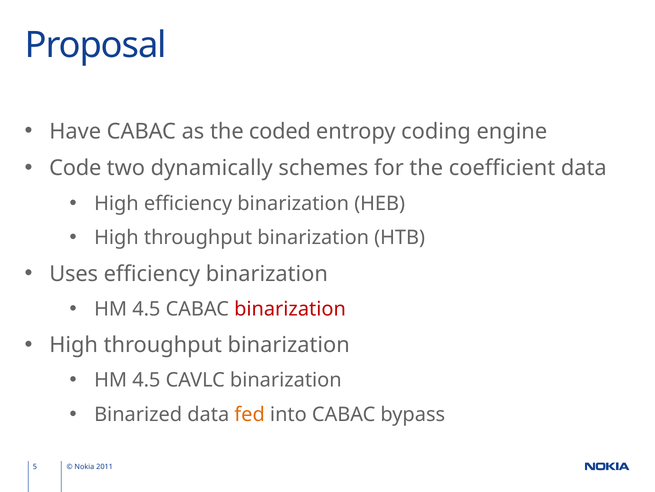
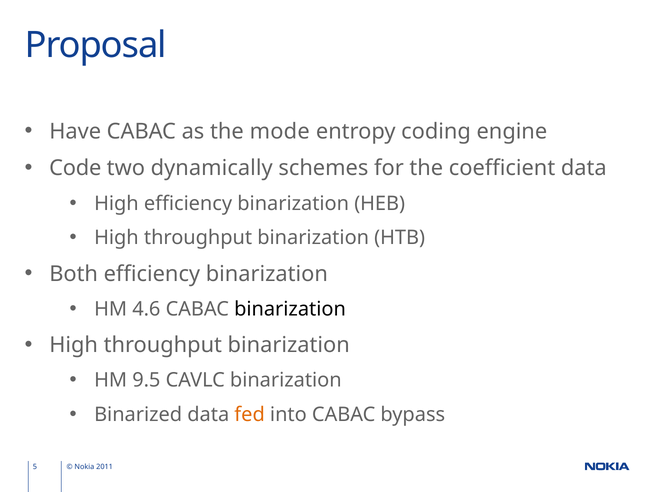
coded: coded -> mode (280, 131)
Uses: Uses -> Both (74, 273)
4.5: 4.5 -> 4.6 (146, 309)
binarization colour: red -> black (290, 309)
4.5: 4.5 -> 9.5 (146, 380)
